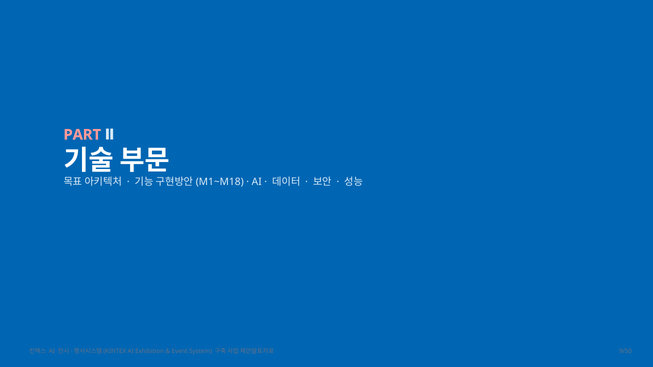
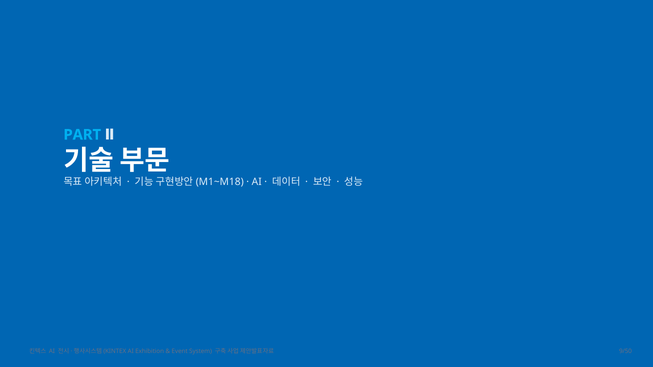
PART colour: pink -> light blue (82, 135)
